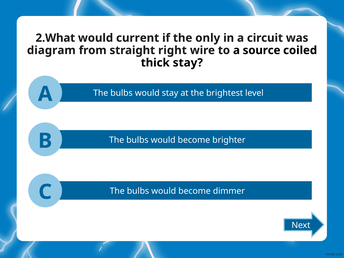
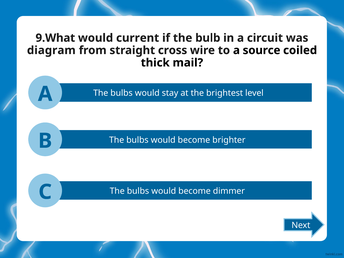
2.What: 2.What -> 9.What (55, 38)
only: only -> bulb (208, 38)
right: right -> cross (173, 50)
thick stay: stay -> mail (188, 63)
